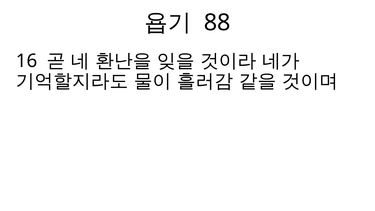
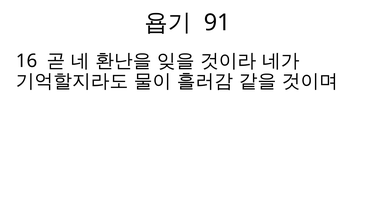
88: 88 -> 91 (217, 23)
